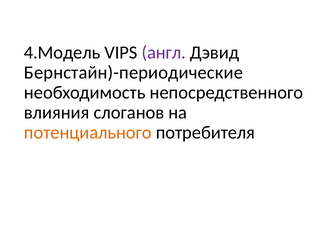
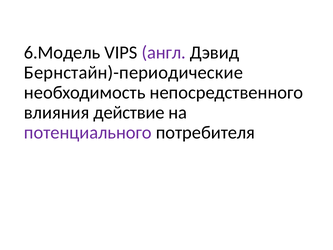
4.Модель: 4.Модель -> 6.Модель (62, 52)
слоганов: слоганов -> действие (129, 112)
потенциального colour: orange -> purple (88, 132)
